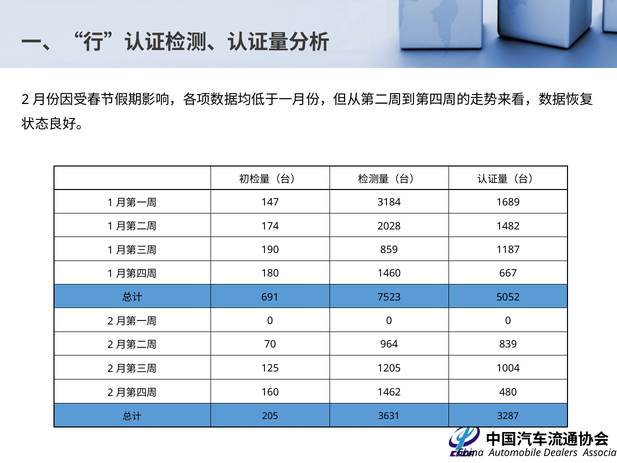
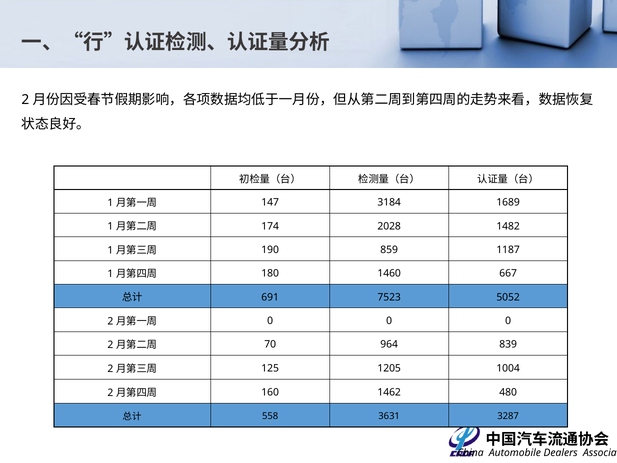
205: 205 -> 558 (270, 416)
